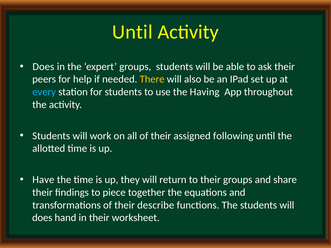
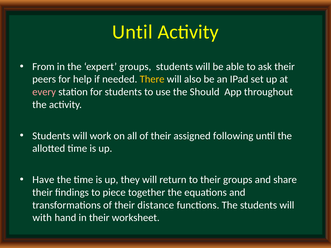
Does: Does -> From (43, 67)
every colour: light blue -> pink (44, 92)
Having: Having -> Should (205, 92)
describe: describe -> distance (156, 205)
does: does -> with (42, 218)
